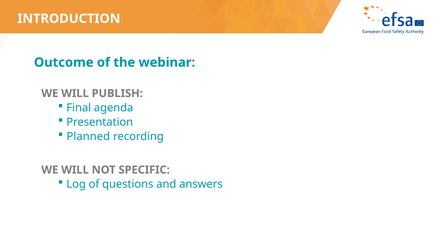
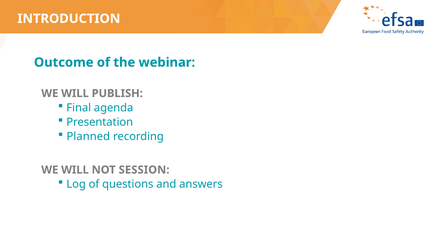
SPECIFIC: SPECIFIC -> SESSION (144, 170)
